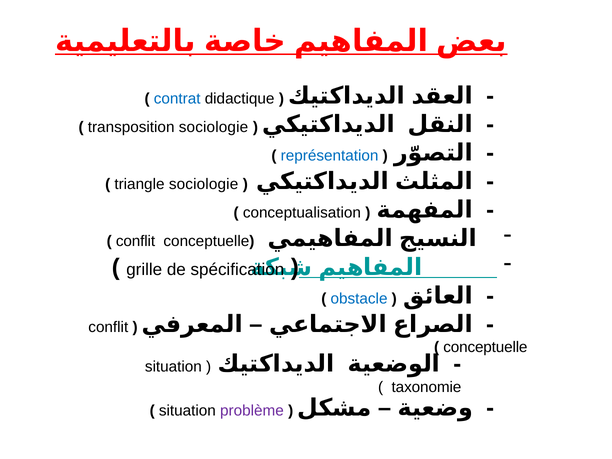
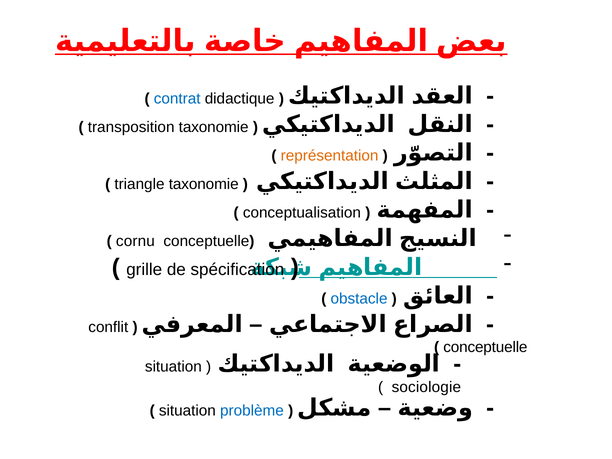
transposition sociologie: sociologie -> taxonomie (214, 127)
représentation colour: blue -> orange (330, 156)
triangle sociologie: sociologie -> taxonomie (204, 184)
conflit: conflit -> cornu (135, 241)
taxonomie: taxonomie -> sociologie (426, 387)
problème colour: purple -> blue (252, 411)
